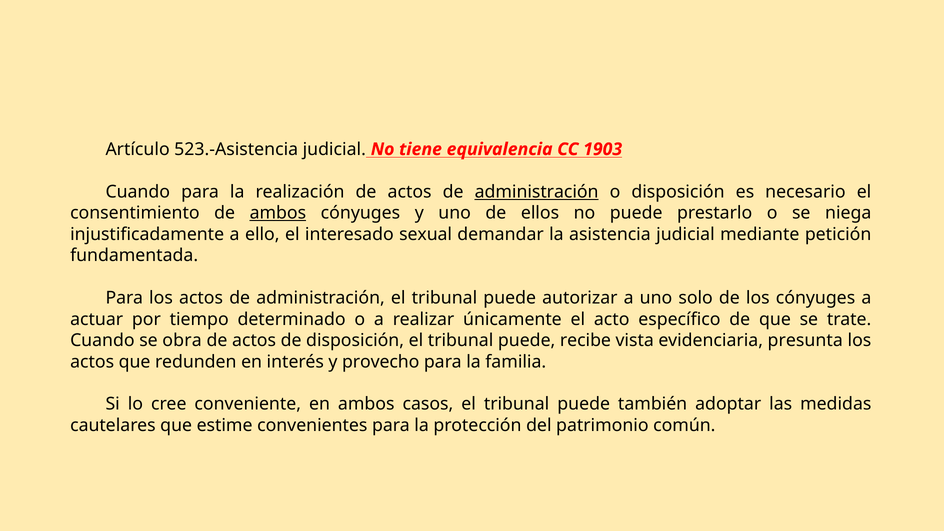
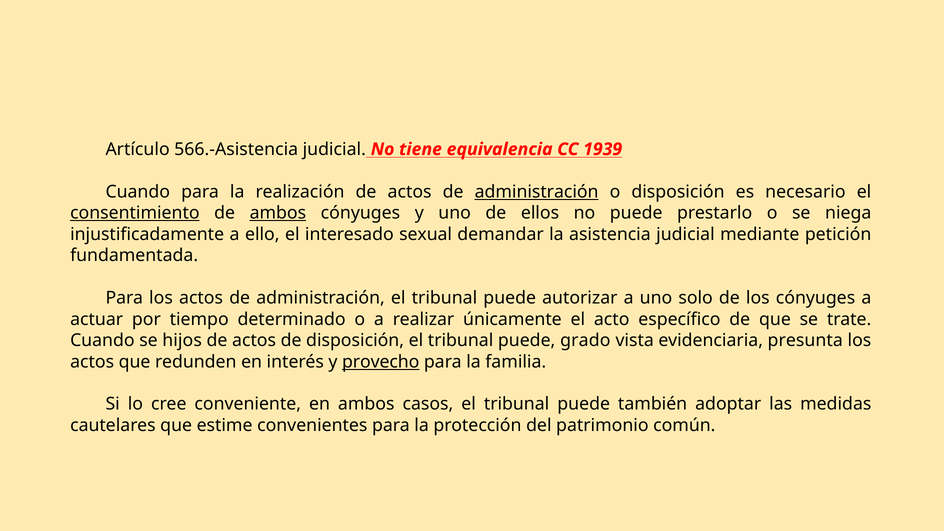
523.-Asistencia: 523.-Asistencia -> 566.-Asistencia (236, 149)
1903: 1903 -> 1939 (603, 149)
consentimiento underline: none -> present (135, 213)
obra: obra -> hijos (182, 340)
recibe: recibe -> grado (585, 340)
provecho underline: none -> present (381, 362)
